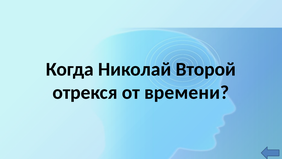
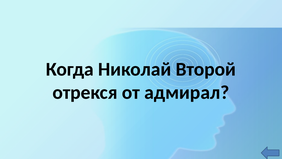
времени: времени -> адмирал (187, 92)
